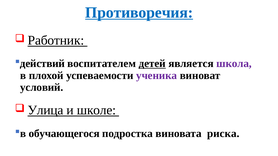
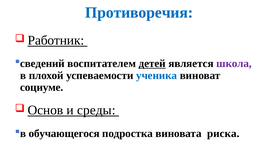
Противоречия underline: present -> none (139, 13)
действий: действий -> сведений (42, 64)
ученика colour: purple -> blue (157, 76)
условий: условий -> социуме (42, 87)
Улица: Улица -> Основ (45, 110)
школе: школе -> среды (96, 110)
